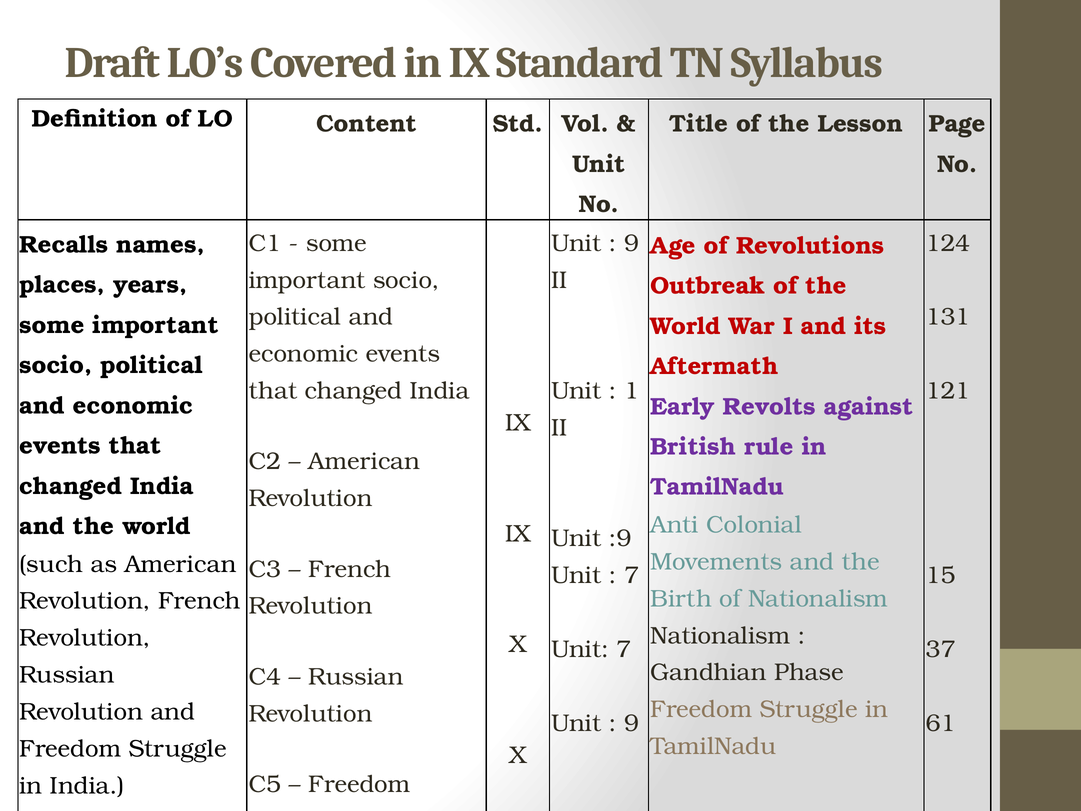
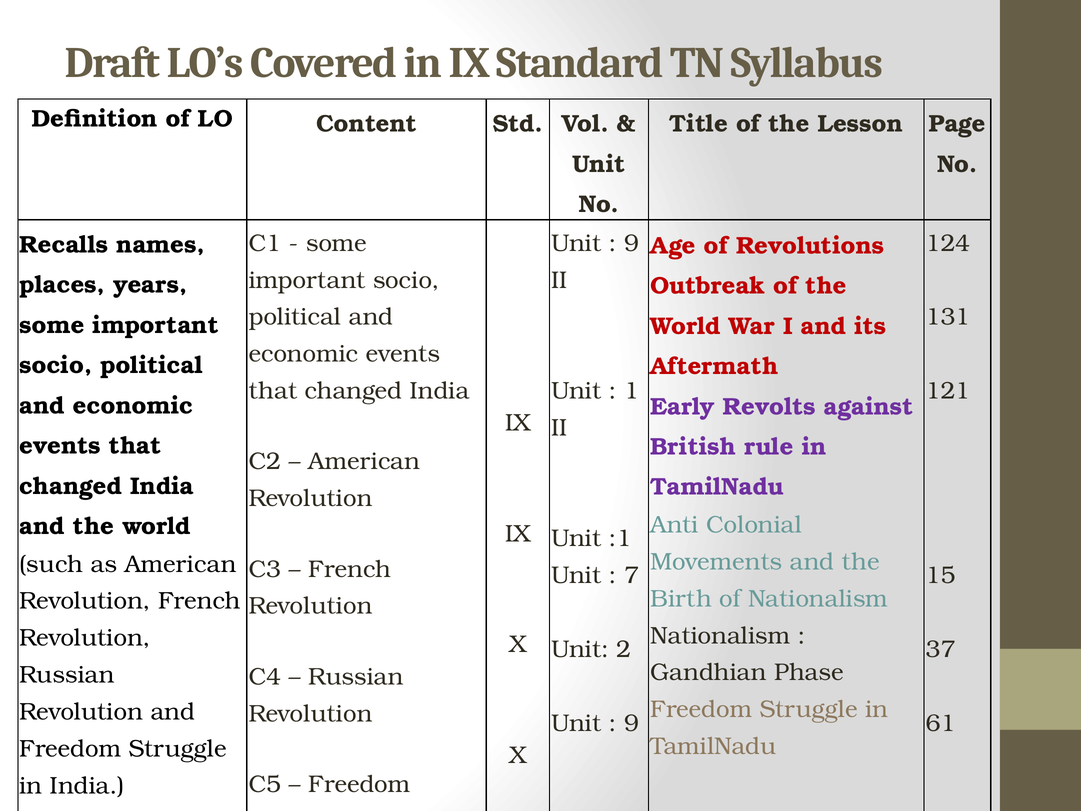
:9: :9 -> :1 (620, 538)
Unit 7: 7 -> 2 (624, 649)
